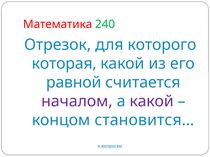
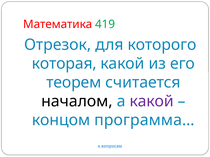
240: 240 -> 419 (105, 24)
равной: равной -> теорем (74, 83)
началом colour: purple -> black (77, 102)
становится…: становится… -> программа… (144, 120)
